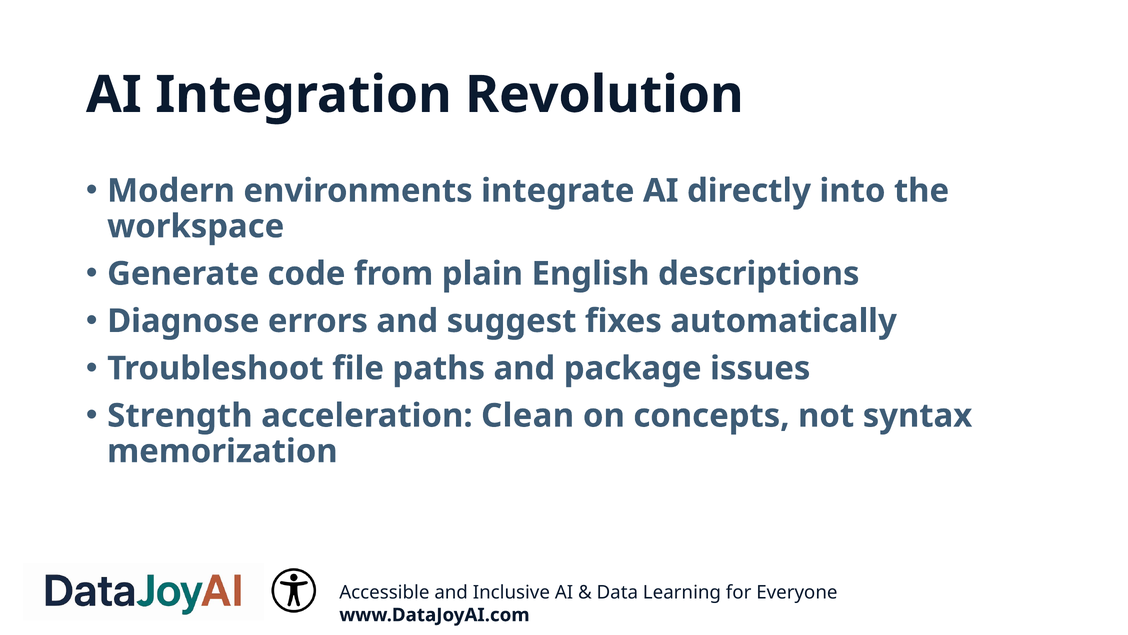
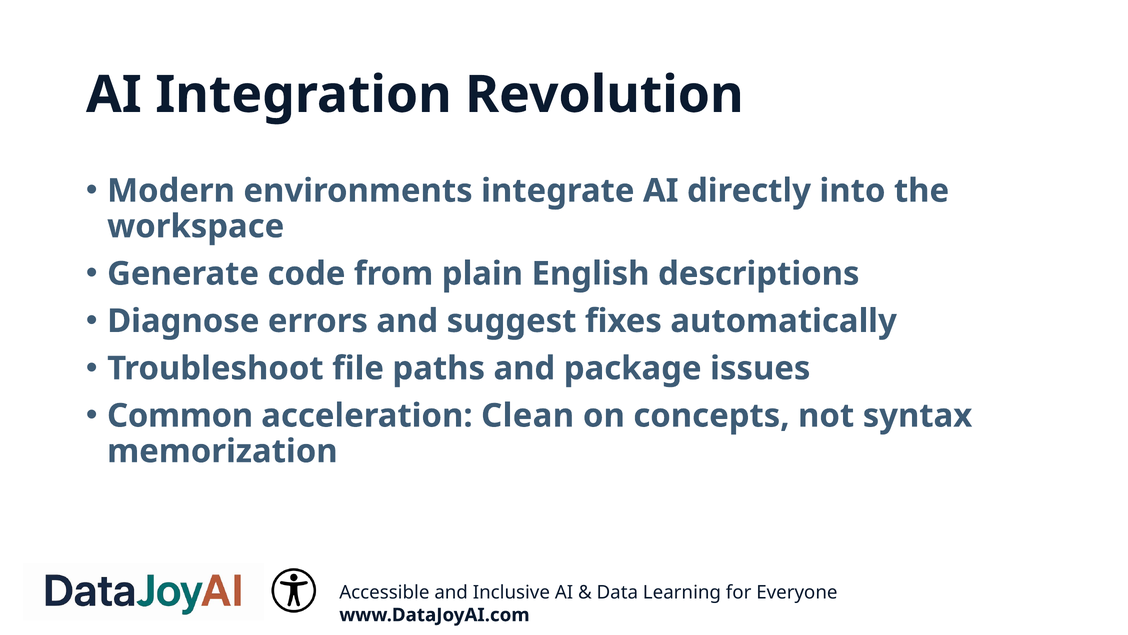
Strength: Strength -> Common (180, 415)
